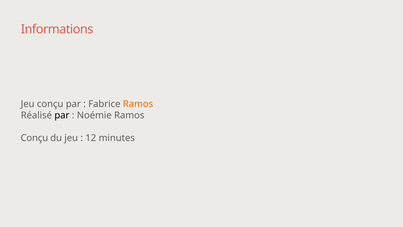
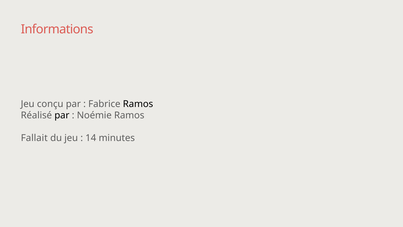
Ramos colour: orange -> black (138, 104)
Conçu: Conçu -> Fallait (34, 138)
12: 12 -> 14 (91, 138)
